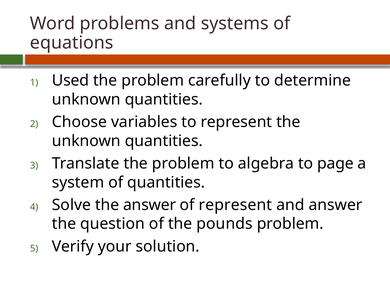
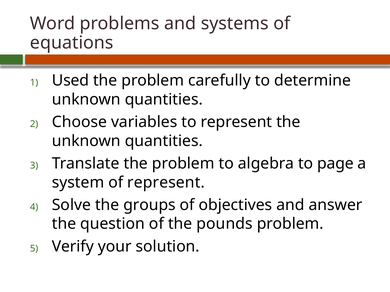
of quantities: quantities -> represent (166, 183)
the answer: answer -> groups (149, 205)
of represent: represent -> objectives (235, 205)
